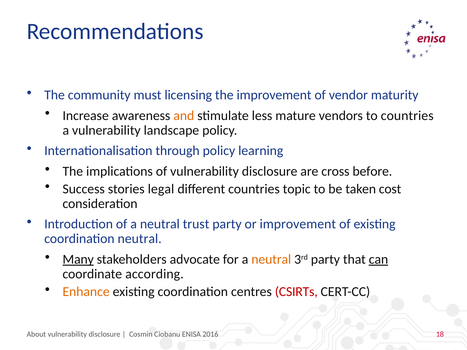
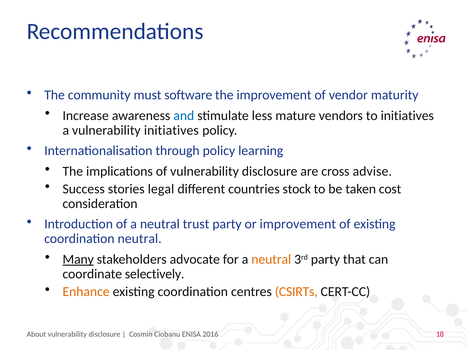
licensing: licensing -> software (188, 95)
and colour: orange -> blue (184, 116)
to countries: countries -> initiatives (407, 116)
vulnerability landscape: landscape -> initiatives (171, 130)
before: before -> advise (372, 171)
topic: topic -> stock (297, 189)
can underline: present -> none (378, 260)
according: according -> selectively (155, 274)
CSIRTs colour: red -> orange (296, 292)
